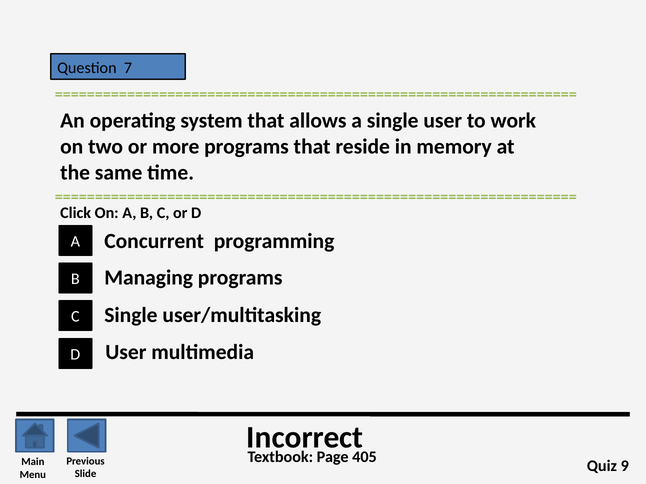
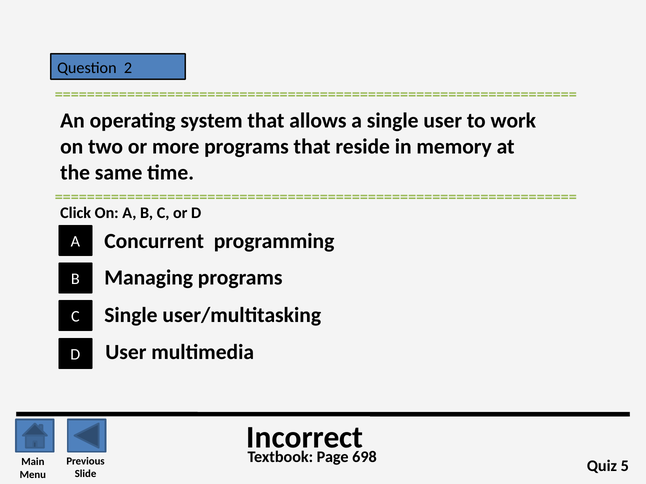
7: 7 -> 2 (128, 68)
405: 405 -> 698 (364, 457)
9: 9 -> 5 (625, 466)
